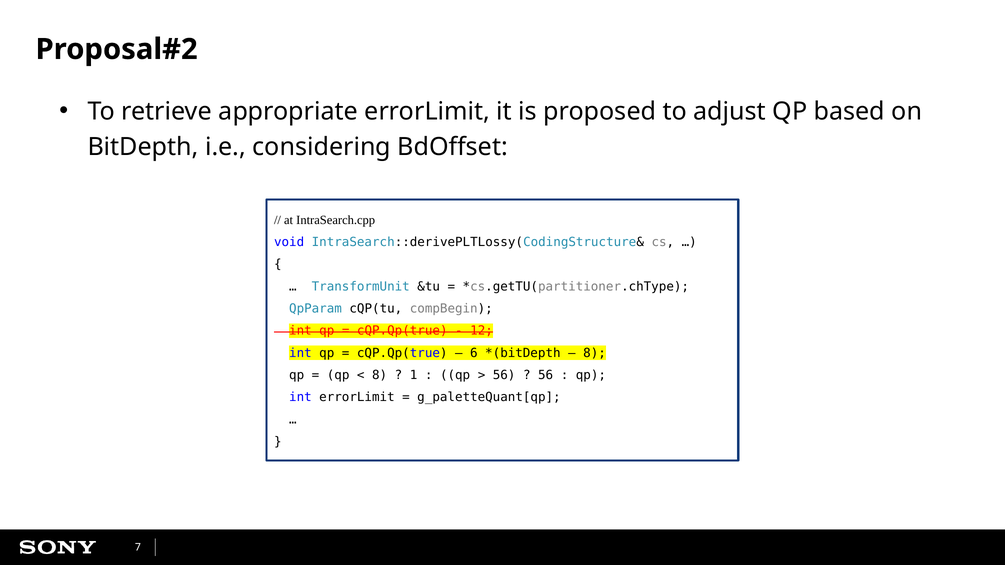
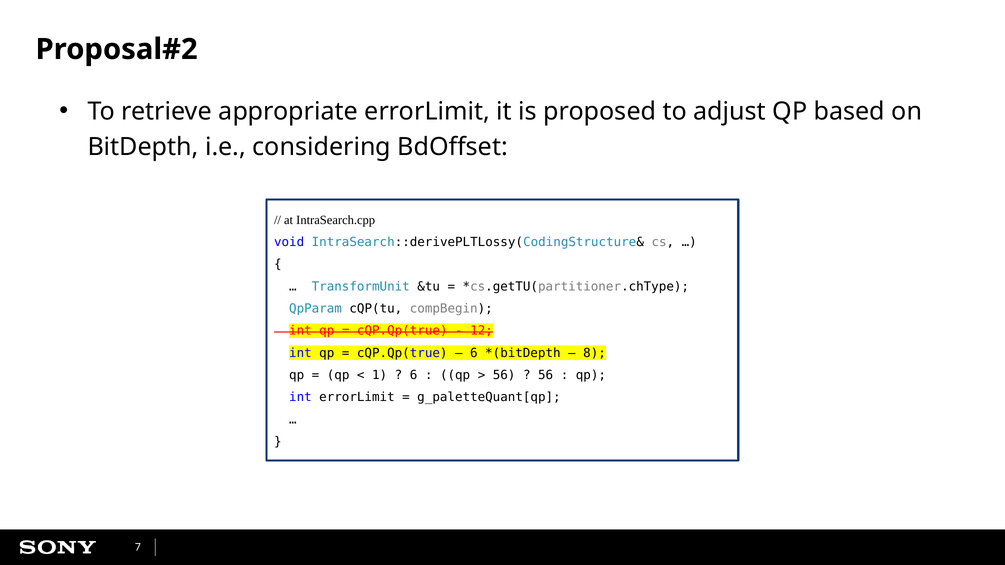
8: 8 -> 1 (380, 375)
1: 1 -> 6 (414, 375)
